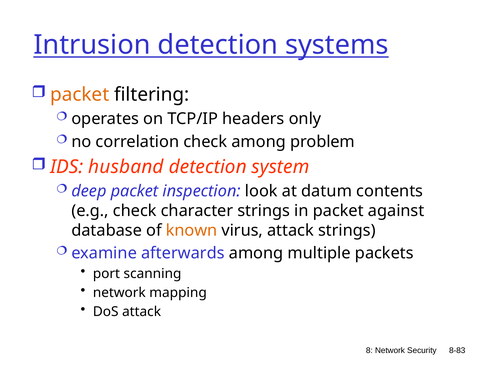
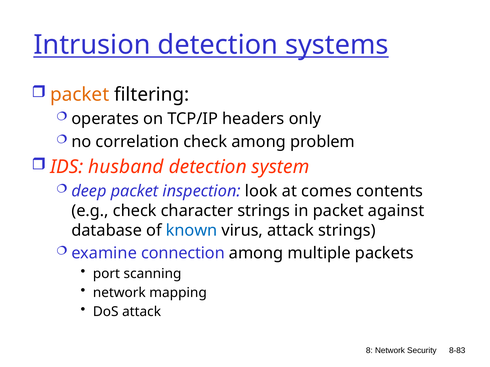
datum: datum -> comes (327, 191)
known colour: orange -> blue (192, 231)
afterwards: afterwards -> connection (183, 253)
